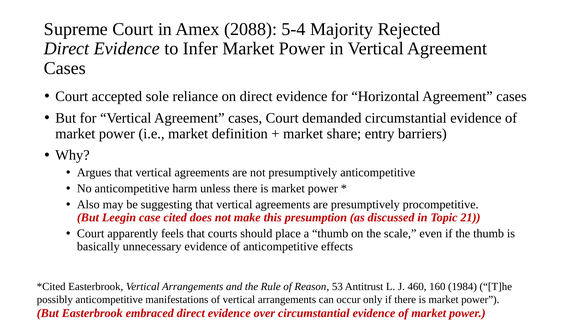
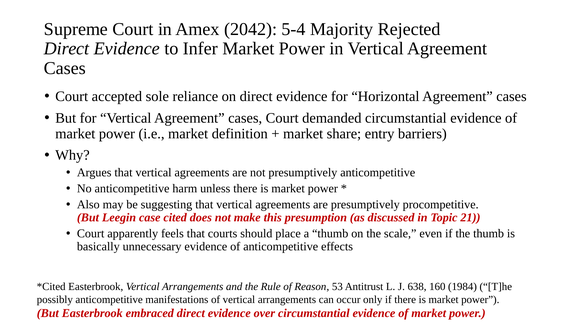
2088: 2088 -> 2042 (251, 29)
460: 460 -> 638 (417, 286)
